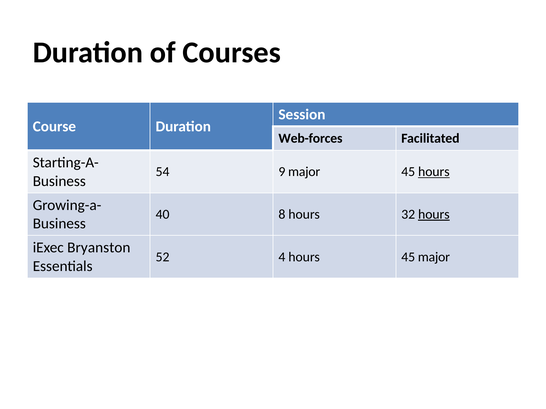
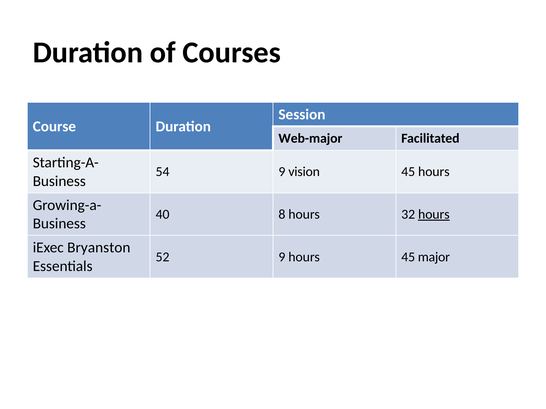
Web-forces: Web-forces -> Web-major (310, 139)
9 major: major -> vision (304, 172)
hours underline: present -> none (434, 172)
52 4: 4 -> 9 (282, 257)
